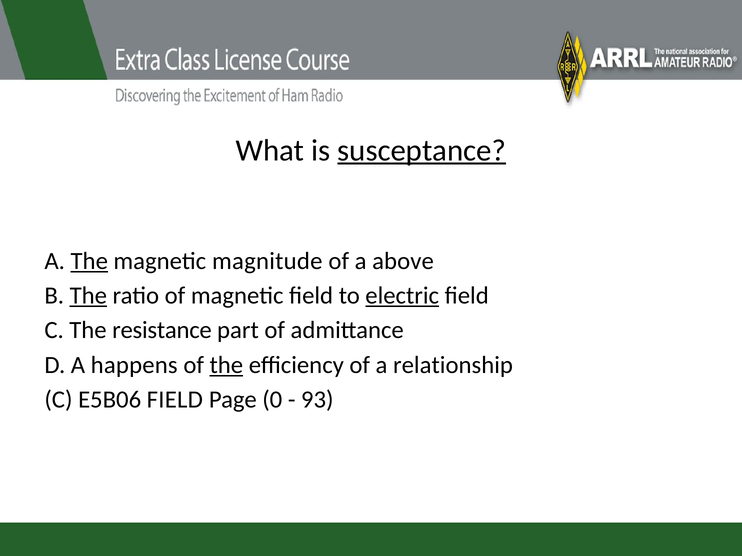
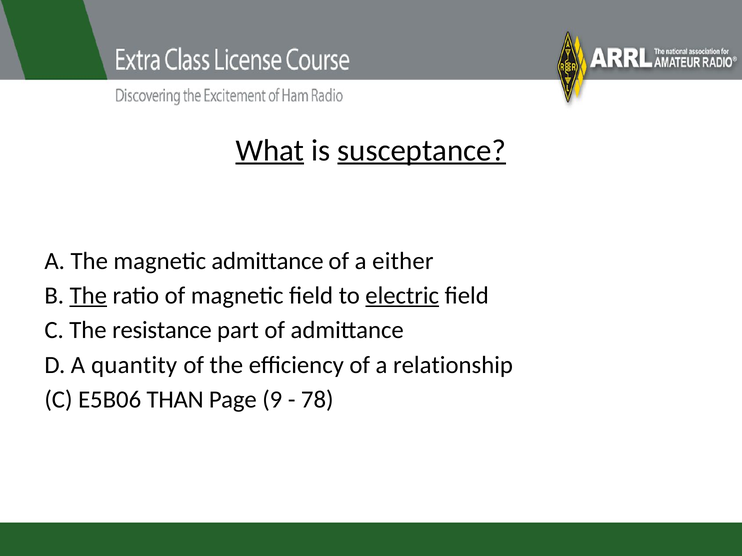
What underline: none -> present (270, 150)
The underline: present -> none (89, 261)
magnetic magnitude: magnitude -> admittance (267, 261)
above: above -> either (403, 261)
happens: happens -> quantity (134, 365)
the underline: present -> none (226, 365)
E5B06 FIELD: FIELD -> THAN (175, 400)
0: 0 -> 9 (272, 400)
93: 93 -> 78 (317, 400)
